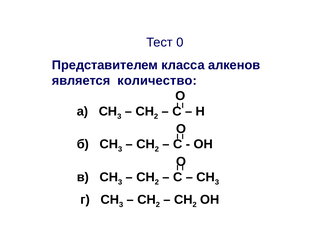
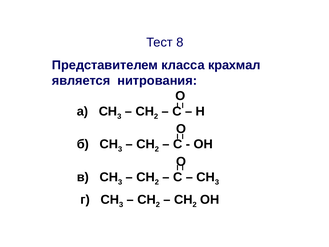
0: 0 -> 8 (180, 42)
алкенов: алкенов -> крахмал (234, 65)
количество: количество -> нитрования (157, 80)
